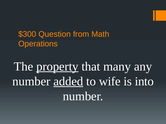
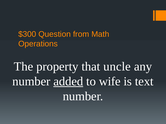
property underline: present -> none (57, 67)
many: many -> uncle (117, 67)
into: into -> text (144, 82)
